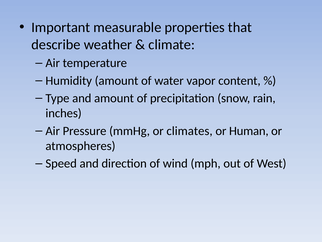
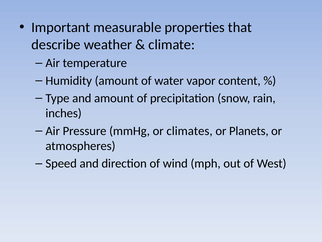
Human: Human -> Planets (249, 131)
